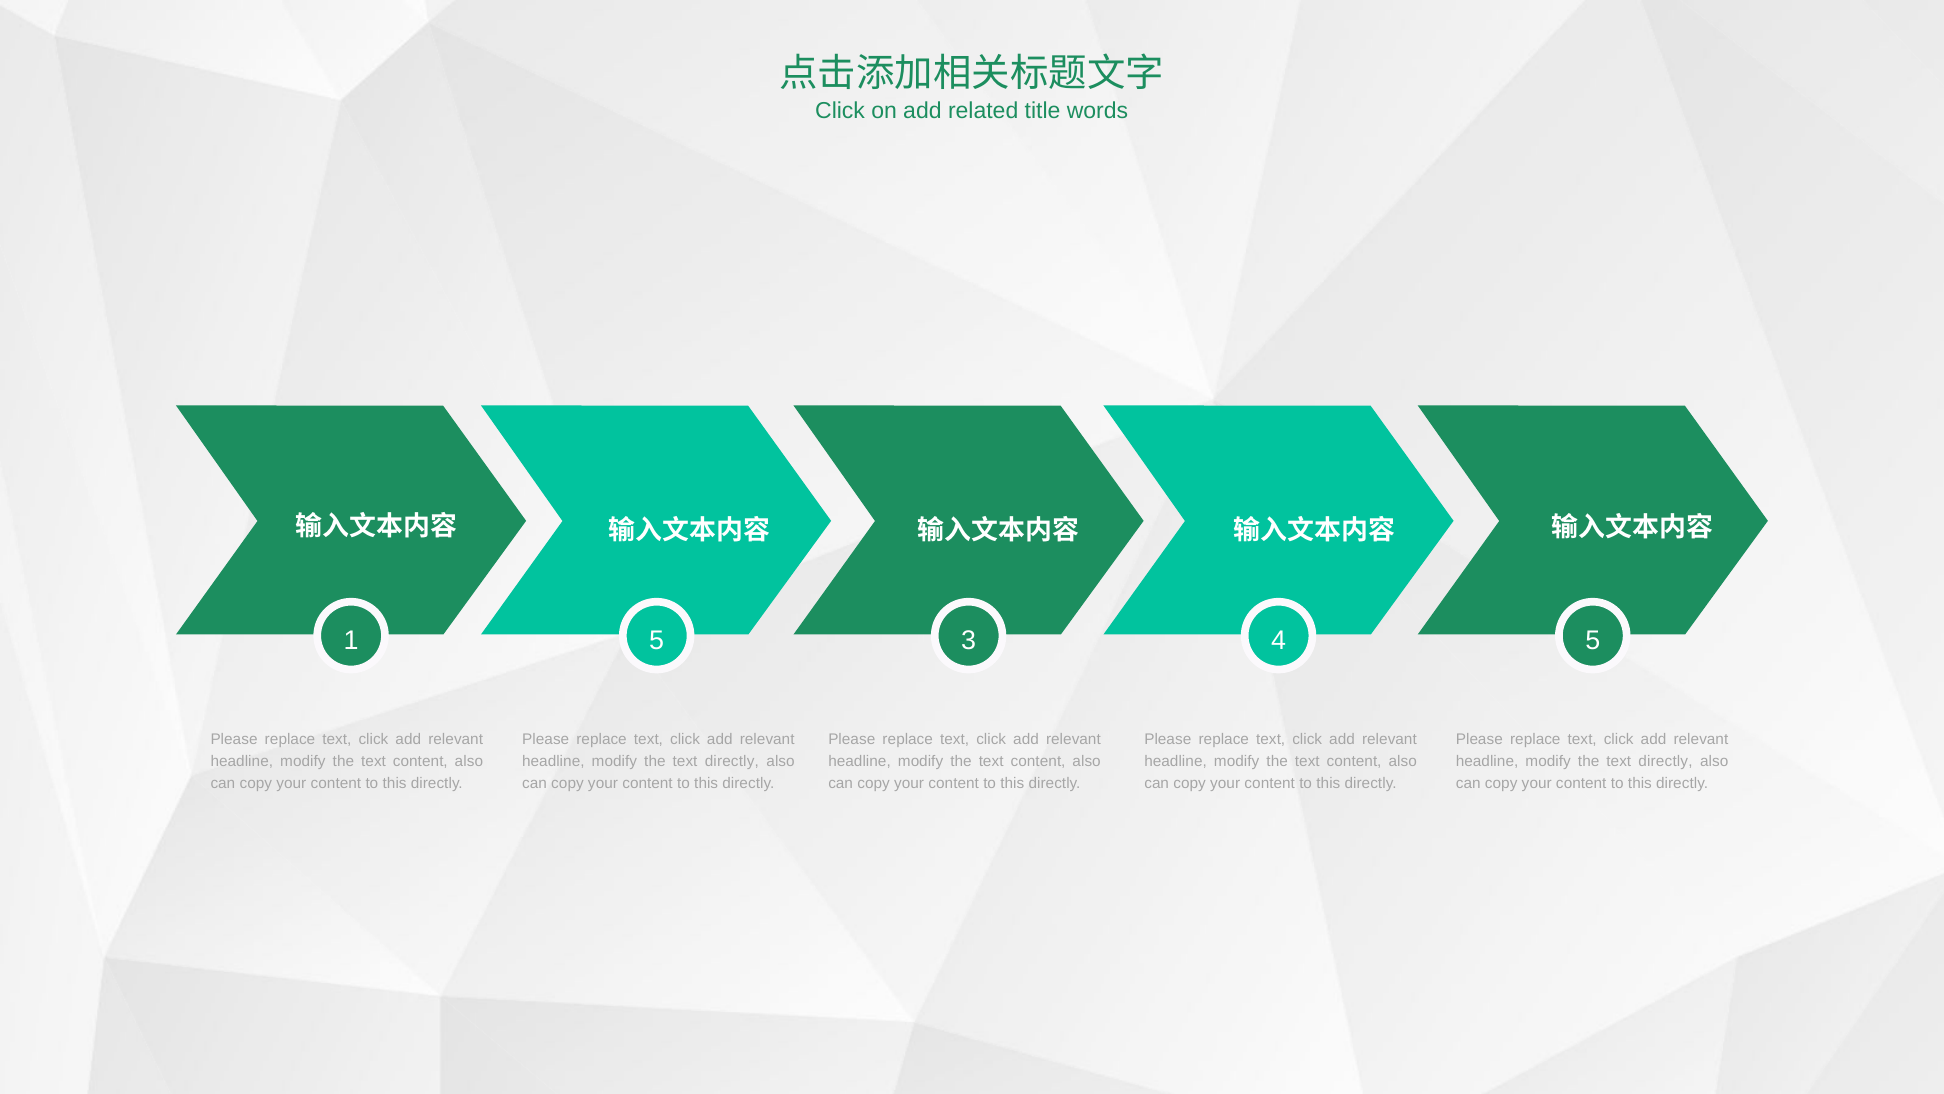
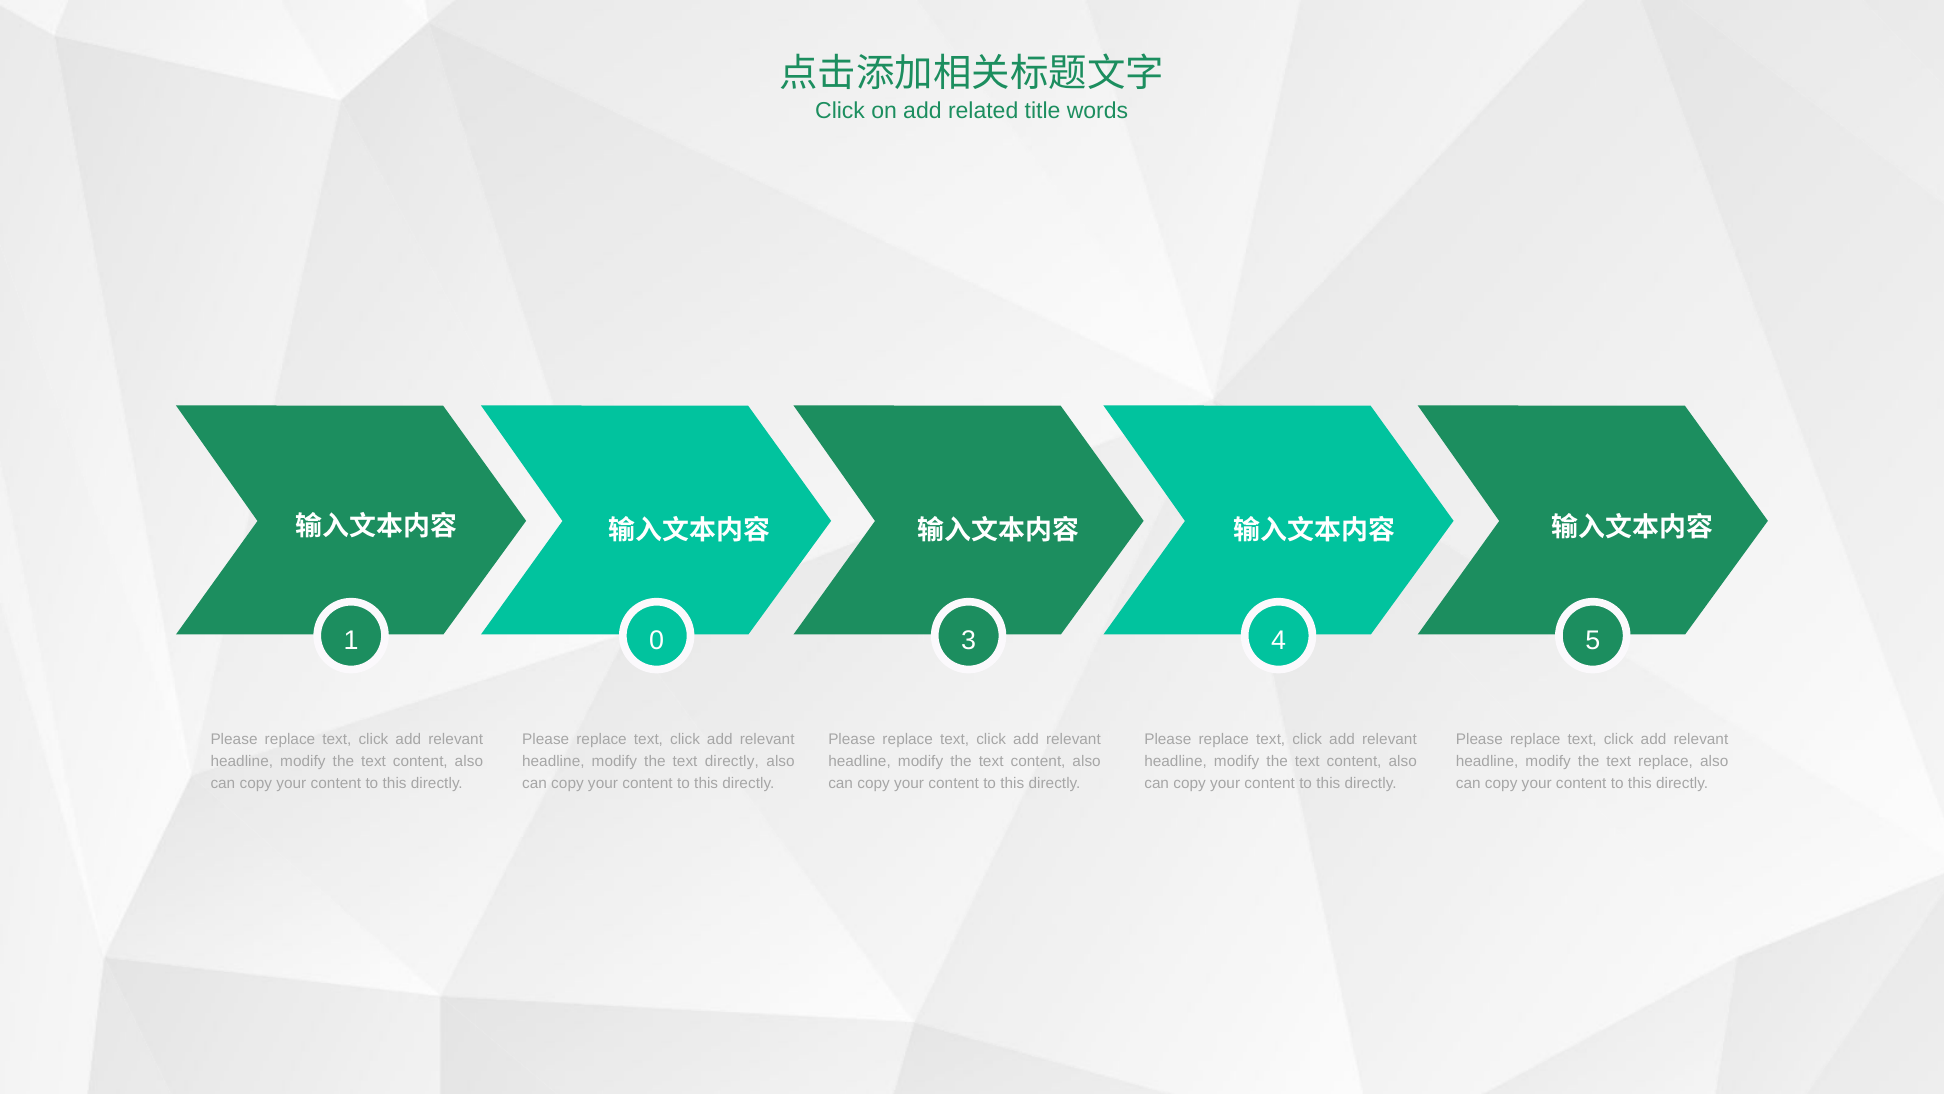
1 5: 5 -> 0 (657, 640)
directly: directly -> replace (1666, 761)
